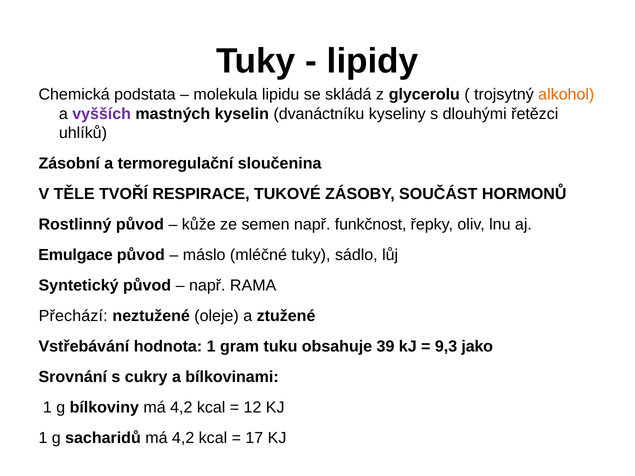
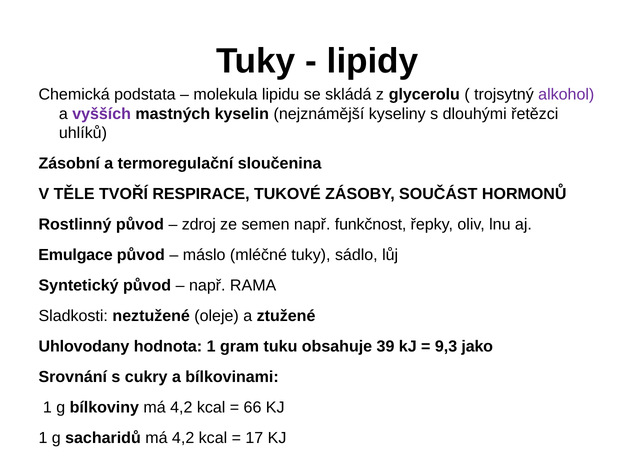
alkohol colour: orange -> purple (566, 95)
dvanáctníku: dvanáctníku -> nejznámější (319, 114)
kůže: kůže -> zdroj (199, 225)
Přechází: Přechází -> Sladkosti (73, 316)
Vstřebávání: Vstřebávání -> Uhlovodany (84, 347)
12: 12 -> 66 (253, 408)
